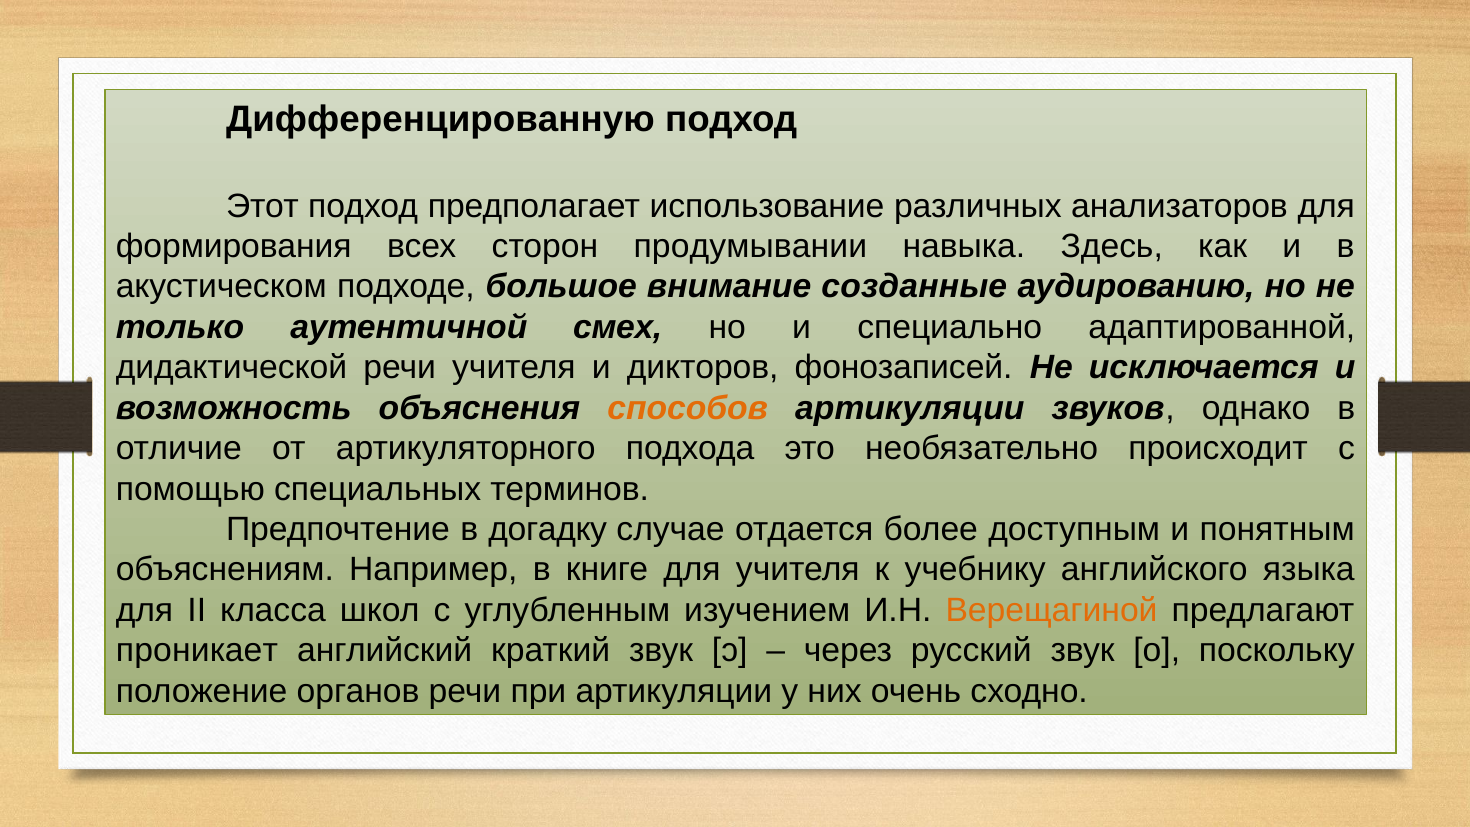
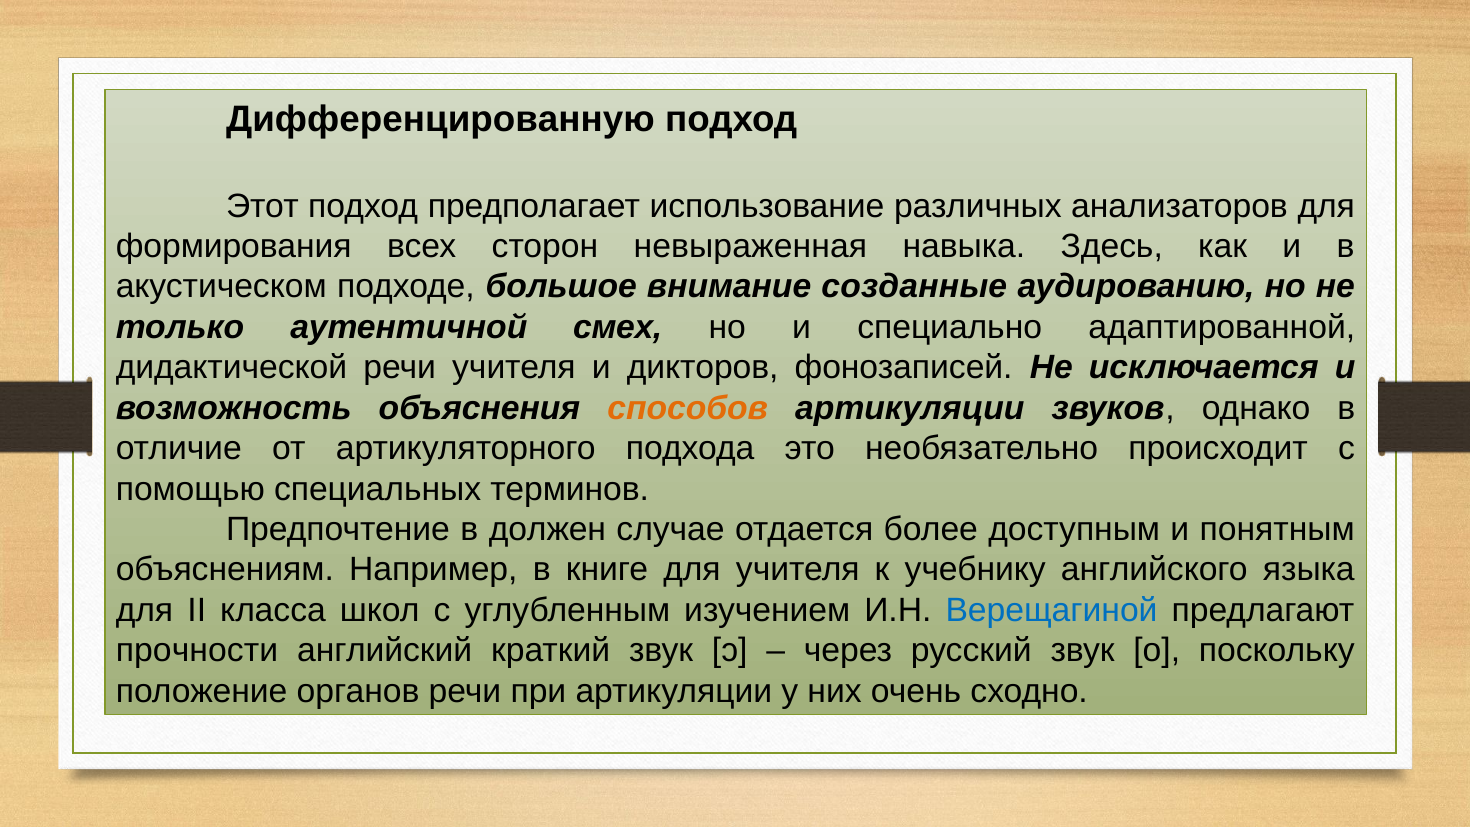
продумывании: продумывании -> невыраженная (750, 246)
догадку: догадку -> должен (547, 529)
Верещагиной colour: orange -> blue (1052, 610)
проникает: проникает -> прочности (197, 650)
